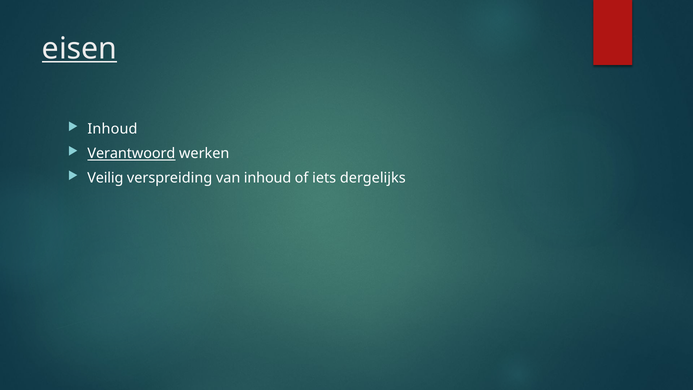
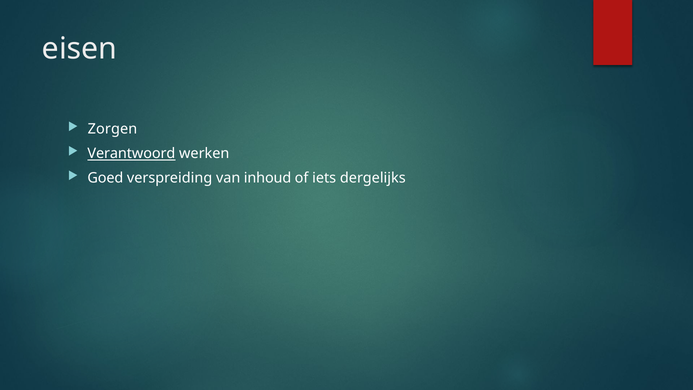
eisen underline: present -> none (80, 49)
Inhoud: Inhoud -> Zorgen (112, 129)
Veilig: Veilig -> Goed (105, 178)
